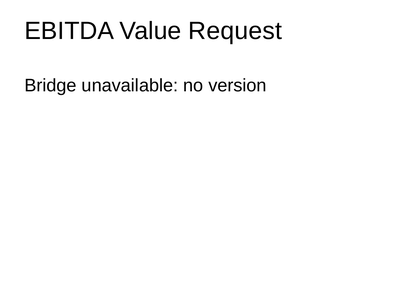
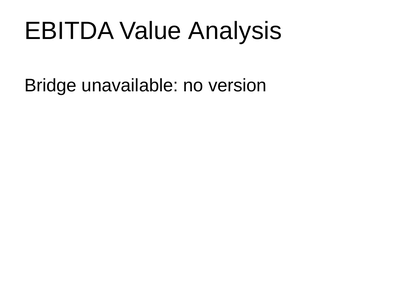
Request: Request -> Analysis (235, 31)
